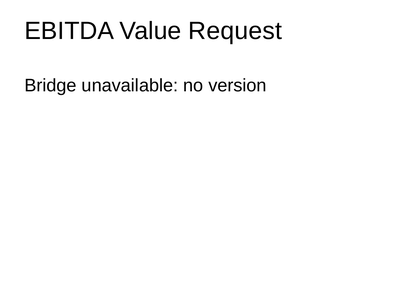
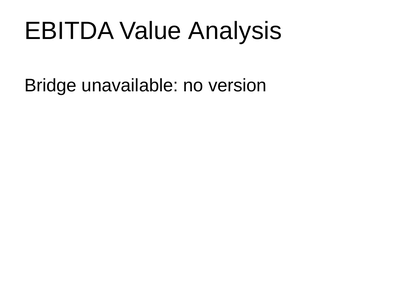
Request: Request -> Analysis (235, 31)
